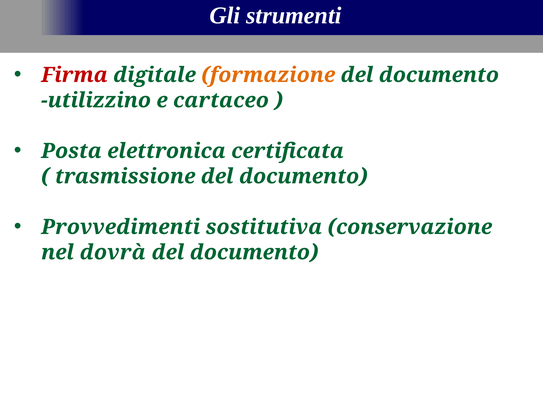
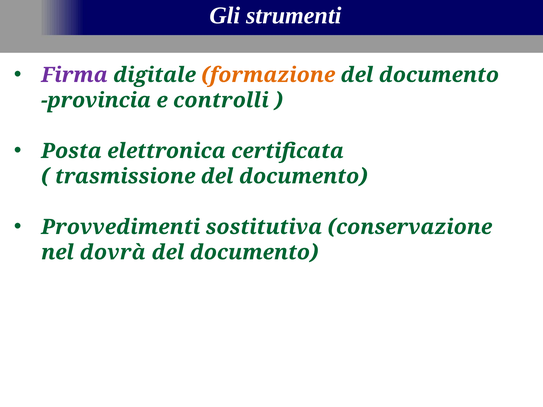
Firma colour: red -> purple (74, 75)
utilizzino: utilizzino -> provincia (96, 100)
cartaceo: cartaceo -> controlli (221, 100)
